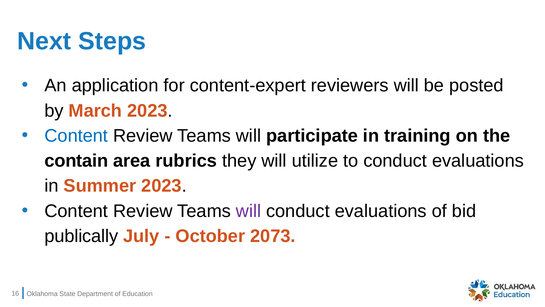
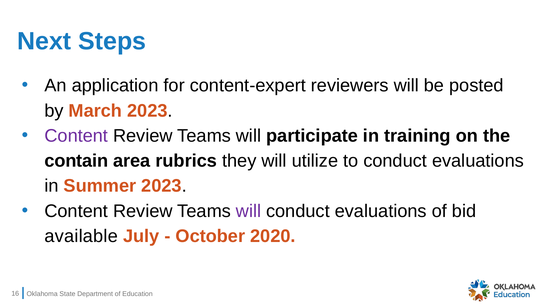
Content colour: blue -> purple (76, 136)
publically: publically -> available (81, 236)
2073: 2073 -> 2020 (273, 236)
